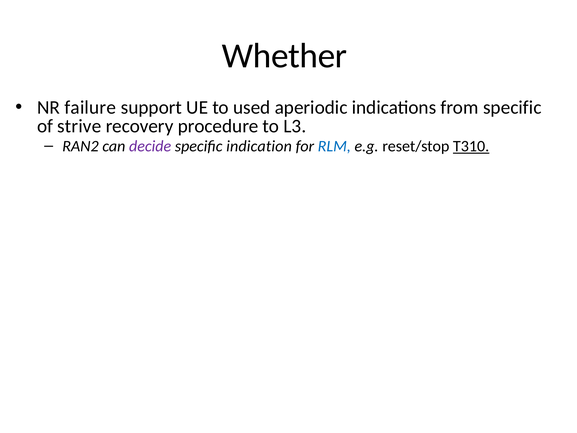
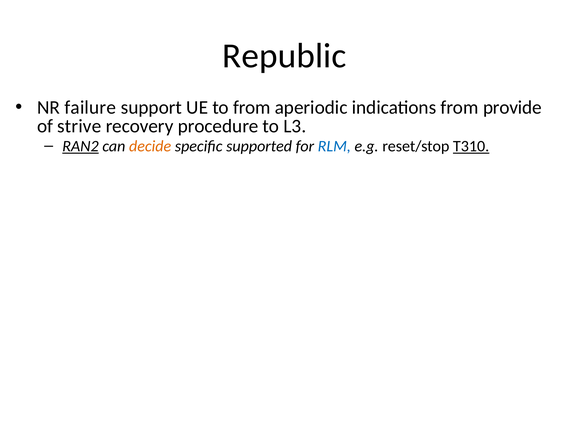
Whether: Whether -> Republic (284, 56)
to used: used -> from (252, 107)
from specific: specific -> provide (512, 107)
RAN2 underline: none -> present (80, 146)
decide colour: purple -> orange (150, 146)
indication: indication -> supported (259, 146)
